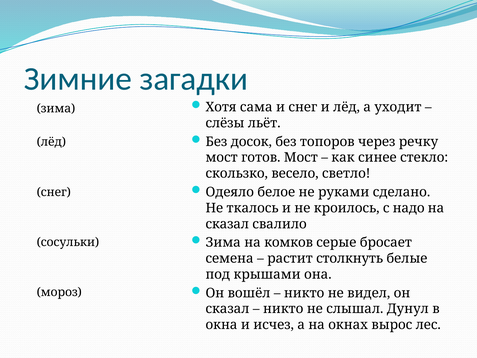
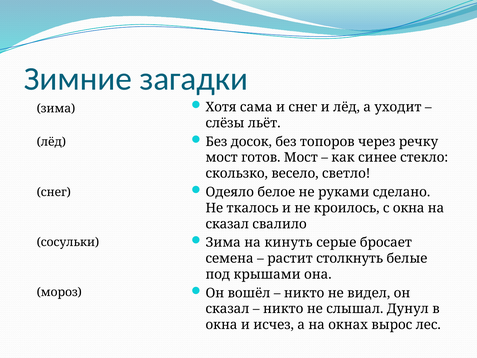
с надо: надо -> окна (409, 208)
комков: комков -> кинуть (288, 242)
